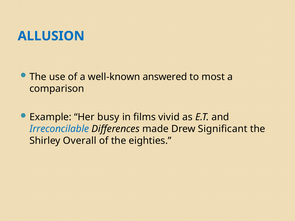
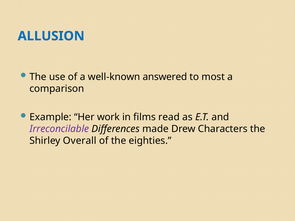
busy: busy -> work (108, 117)
vivid: vivid -> read (169, 117)
Irreconcilable colour: blue -> purple (59, 129)
Significant: Significant -> Characters (223, 129)
